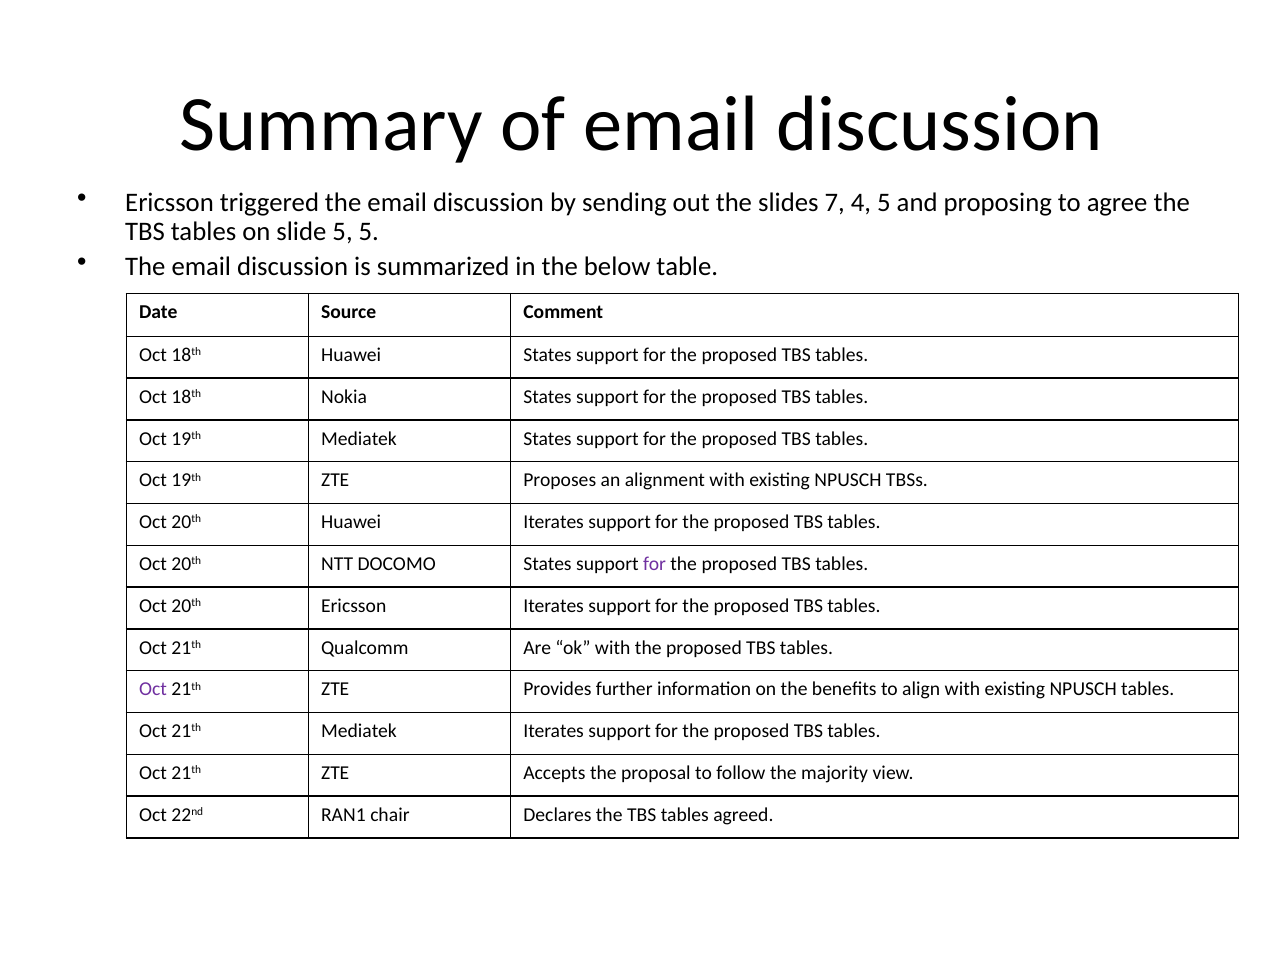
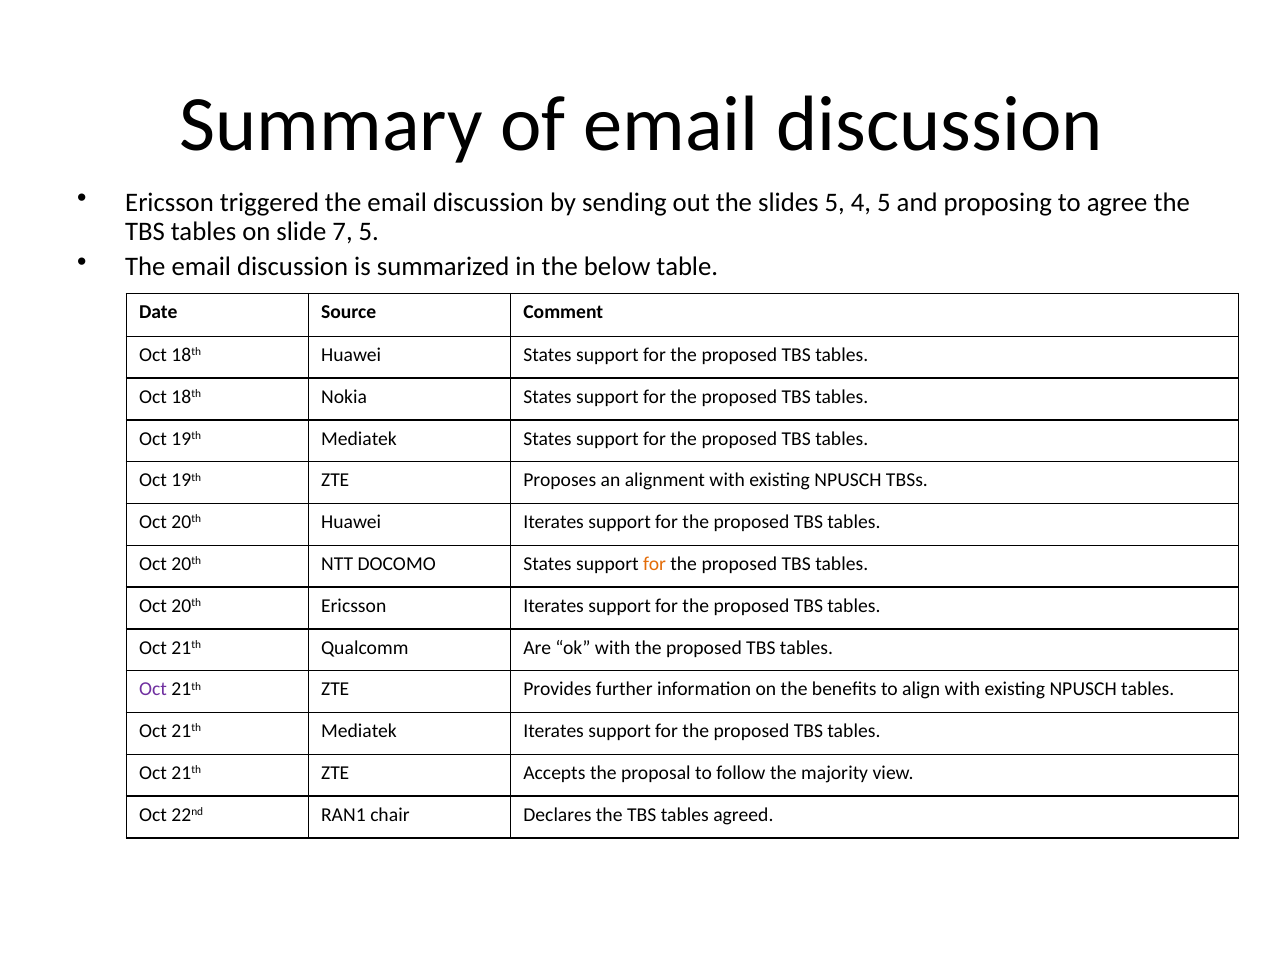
slides 7: 7 -> 5 (835, 202)
slide 5: 5 -> 7 (343, 231)
for colour: purple -> orange (654, 564)
